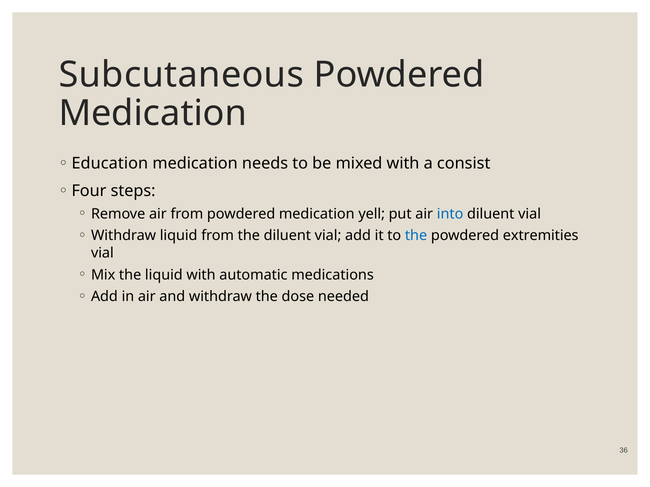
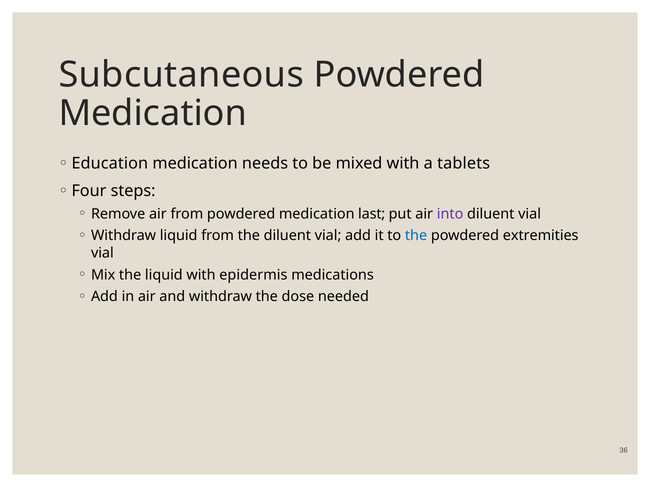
consist: consist -> tablets (464, 164)
yell: yell -> last (372, 214)
into colour: blue -> purple (450, 214)
automatic: automatic -> epidermis (253, 275)
